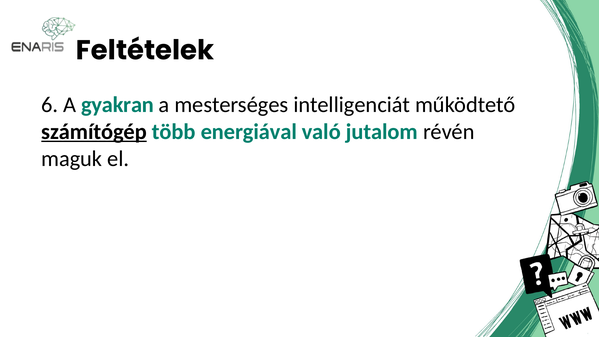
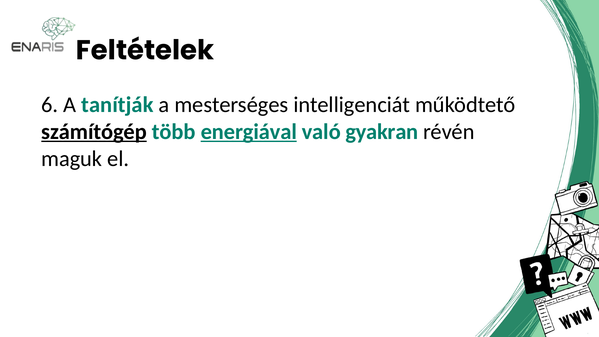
gyakran: gyakran -> tanítják (117, 105)
energiával underline: none -> present (249, 132)
jutalom: jutalom -> gyakran (382, 132)
